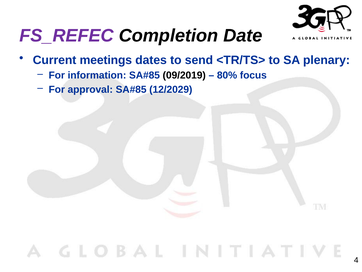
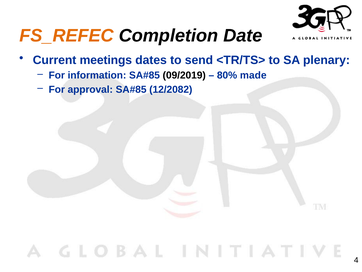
FS_REFEC colour: purple -> orange (67, 36)
focus: focus -> made (253, 75)
12/2029: 12/2029 -> 12/2082 (171, 89)
